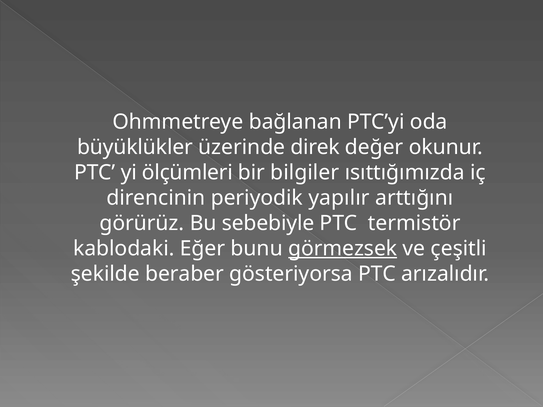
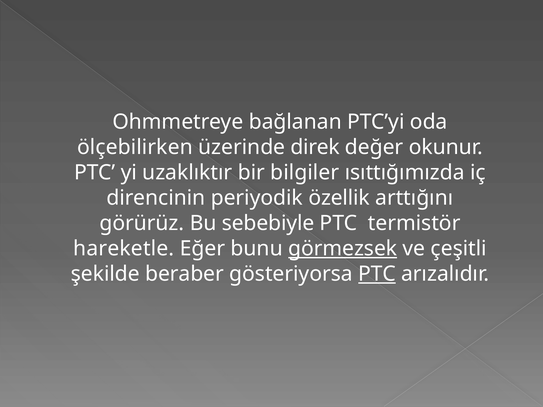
büyüklükler: büyüklükler -> ölçebilirken (135, 147)
ölçümleri: ölçümleri -> uzaklıktır (187, 173)
yapılır: yapılır -> özellik (339, 198)
kablodaki: kablodaki -> hareketle (124, 249)
PTC underline: none -> present (377, 274)
